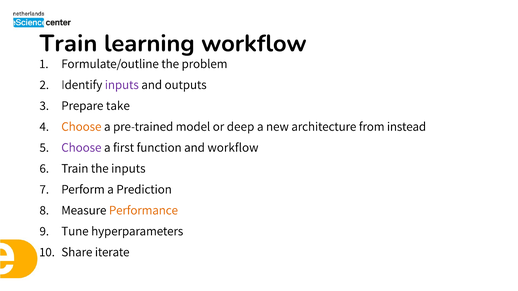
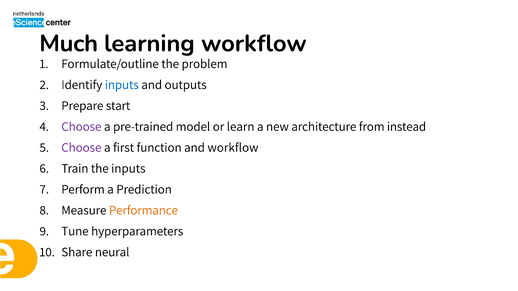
Train: Train -> Much (69, 44)
inputs colour: purple -> blue (122, 85)
take: take -> start (118, 106)
Choose colour: orange -> purple (81, 127)
deep: deep -> learn (241, 127)
iterate: iterate -> neural (112, 252)
